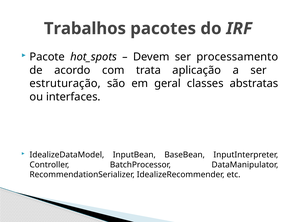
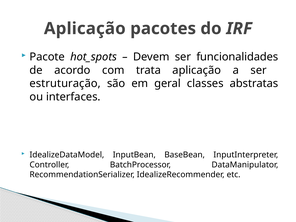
Trabalhos: Trabalhos -> Aplicação (85, 29)
processamento: processamento -> funcionalidades (237, 57)
